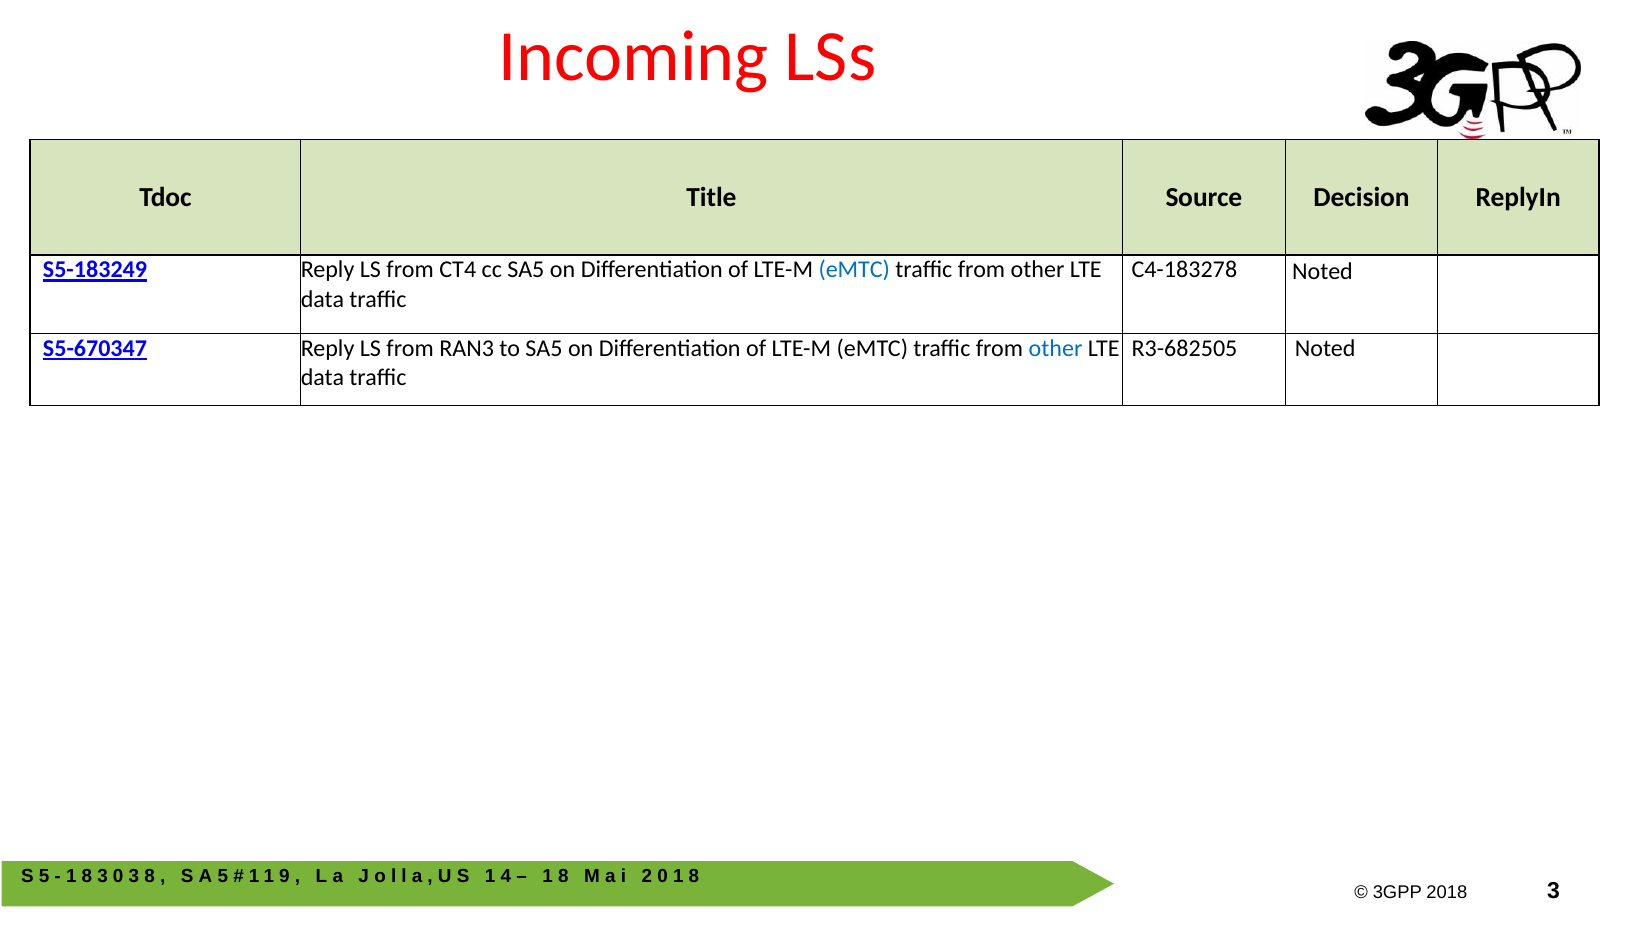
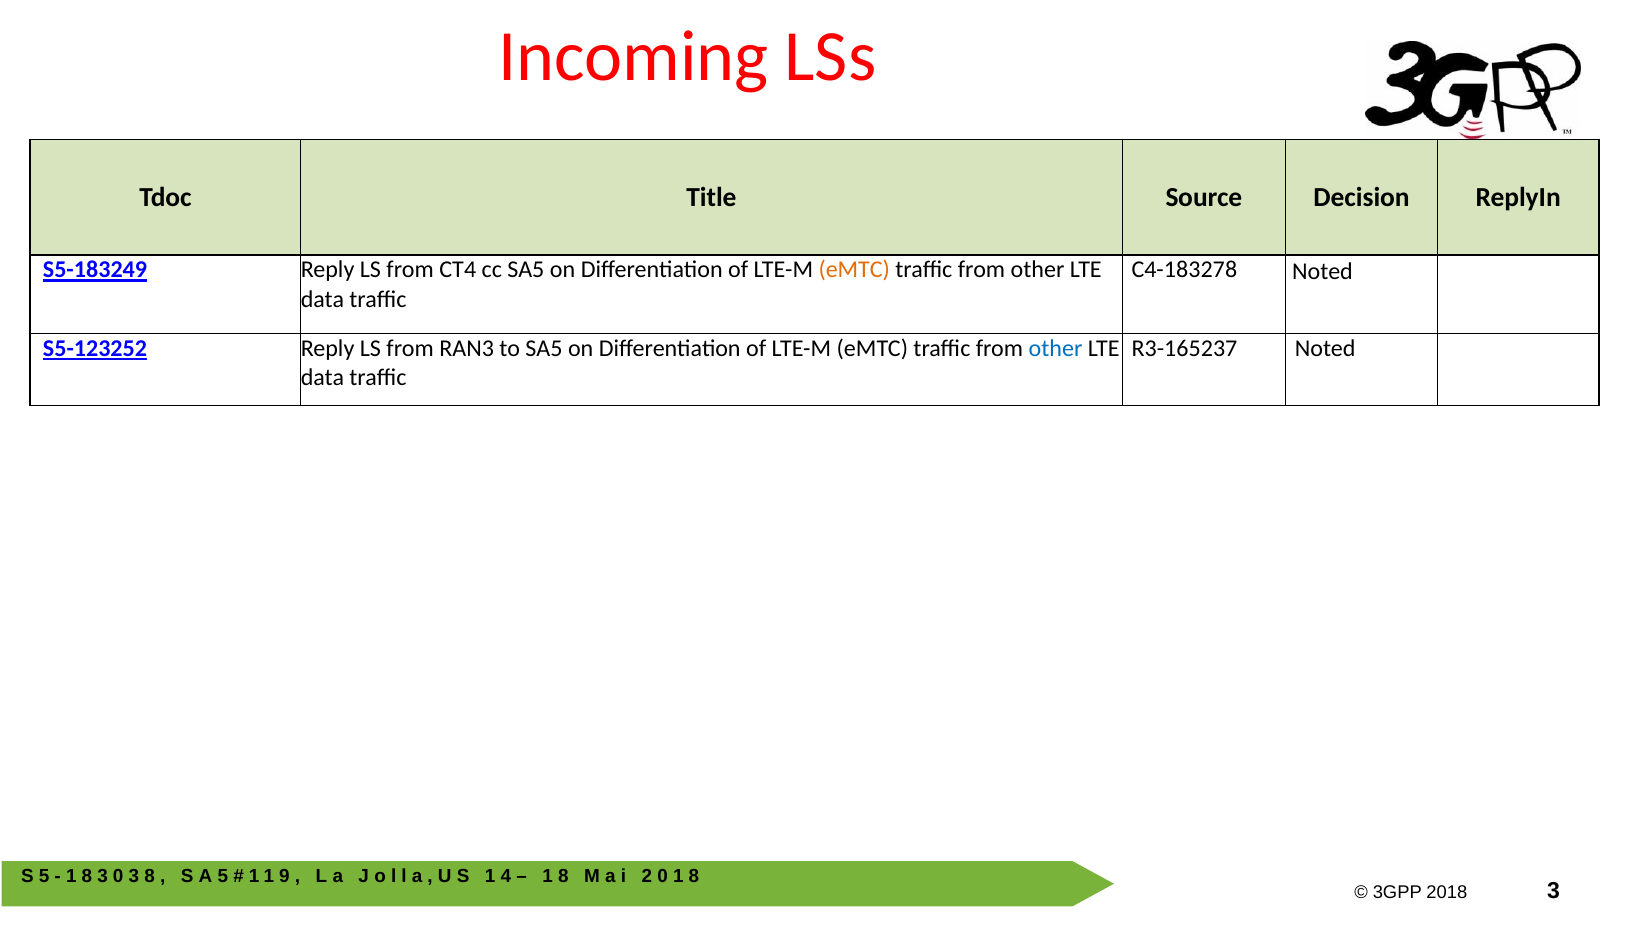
eMTC colour: blue -> orange (854, 270)
S5-670347: S5-670347 -> S5-123252 (95, 348)
R3-682505: R3-682505 -> R3-165237 (1184, 348)
